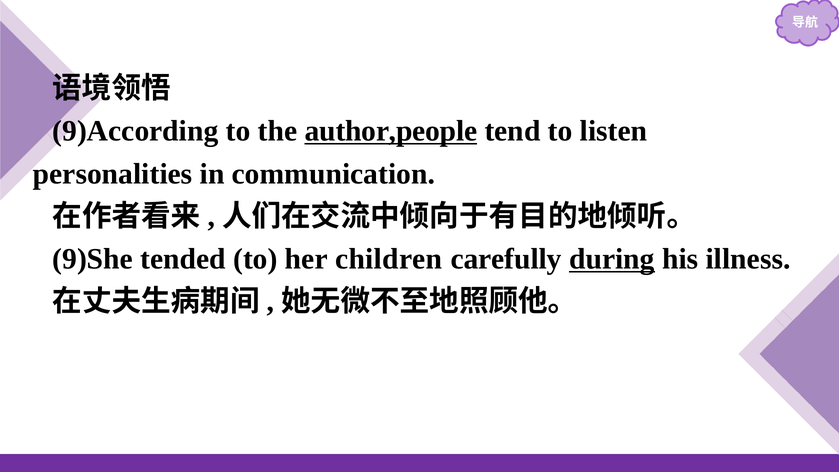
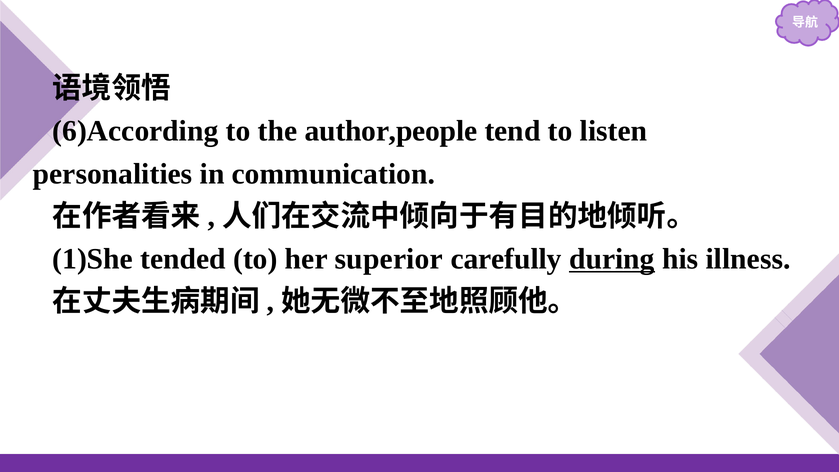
9)According: 9)According -> 6)According (135, 131)
author,people underline: present -> none (391, 131)
9)She: 9)She -> 1)She (93, 259)
children: children -> superior (389, 259)
